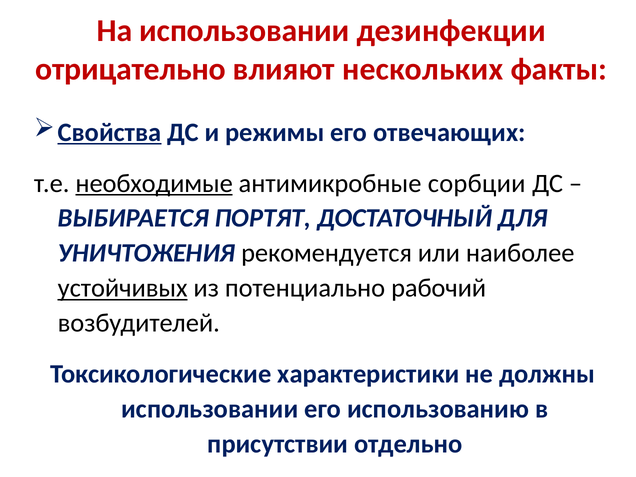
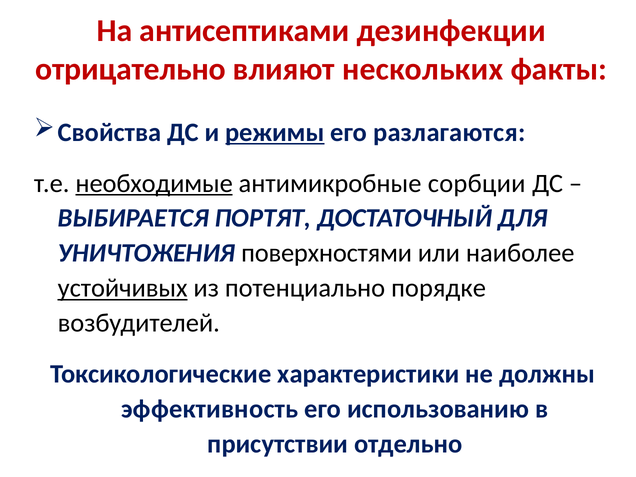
На использовании: использовании -> антисептиками (244, 31)
Свойства underline: present -> none (110, 132)
режимы underline: none -> present (275, 132)
отвечающих: отвечающих -> разлагаются (449, 132)
рекомендуется: рекомендуется -> поверхностями (327, 253)
рабочий: рабочий -> порядке (439, 288)
использовании: использовании -> эффективность (210, 409)
